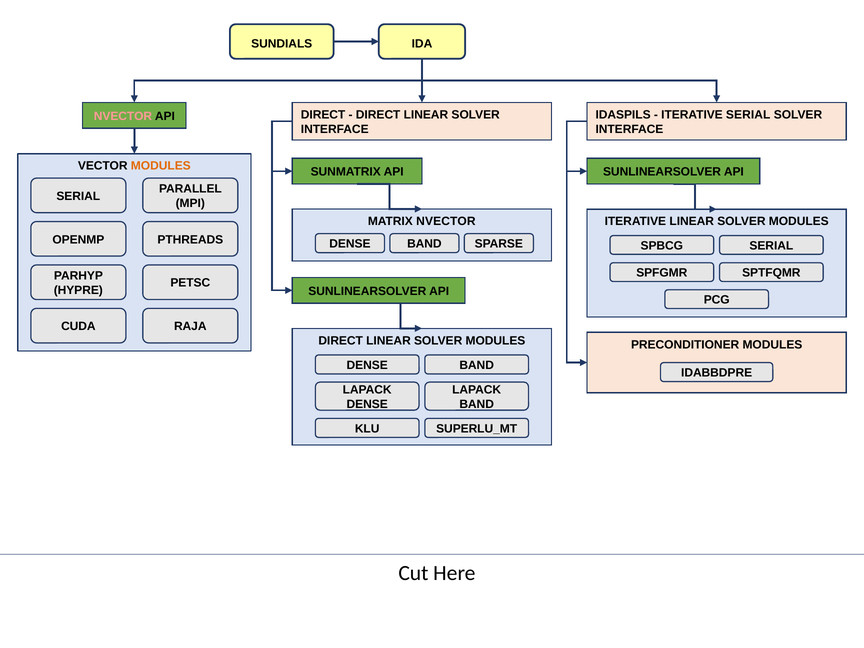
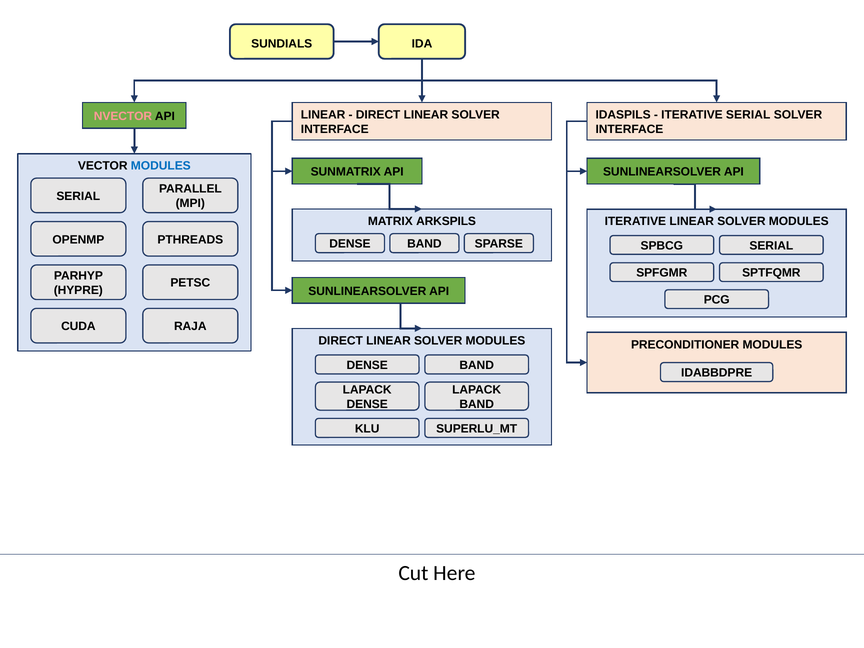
DIRECT: DIRECT -> LINEAR (323, 115)
MODULES colour: orange -> blue (161, 166)
MATRIX NVECTOR: NVECTOR -> ARKSPILS (446, 221)
